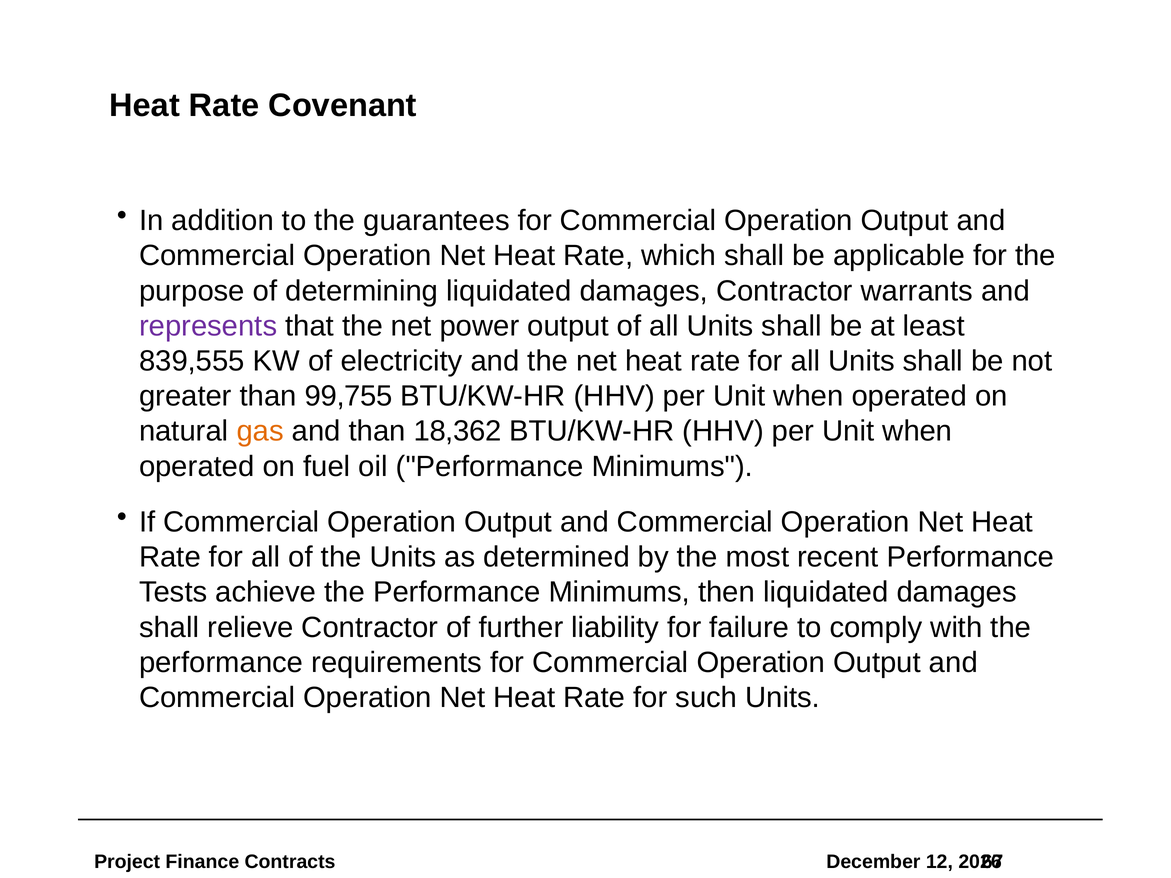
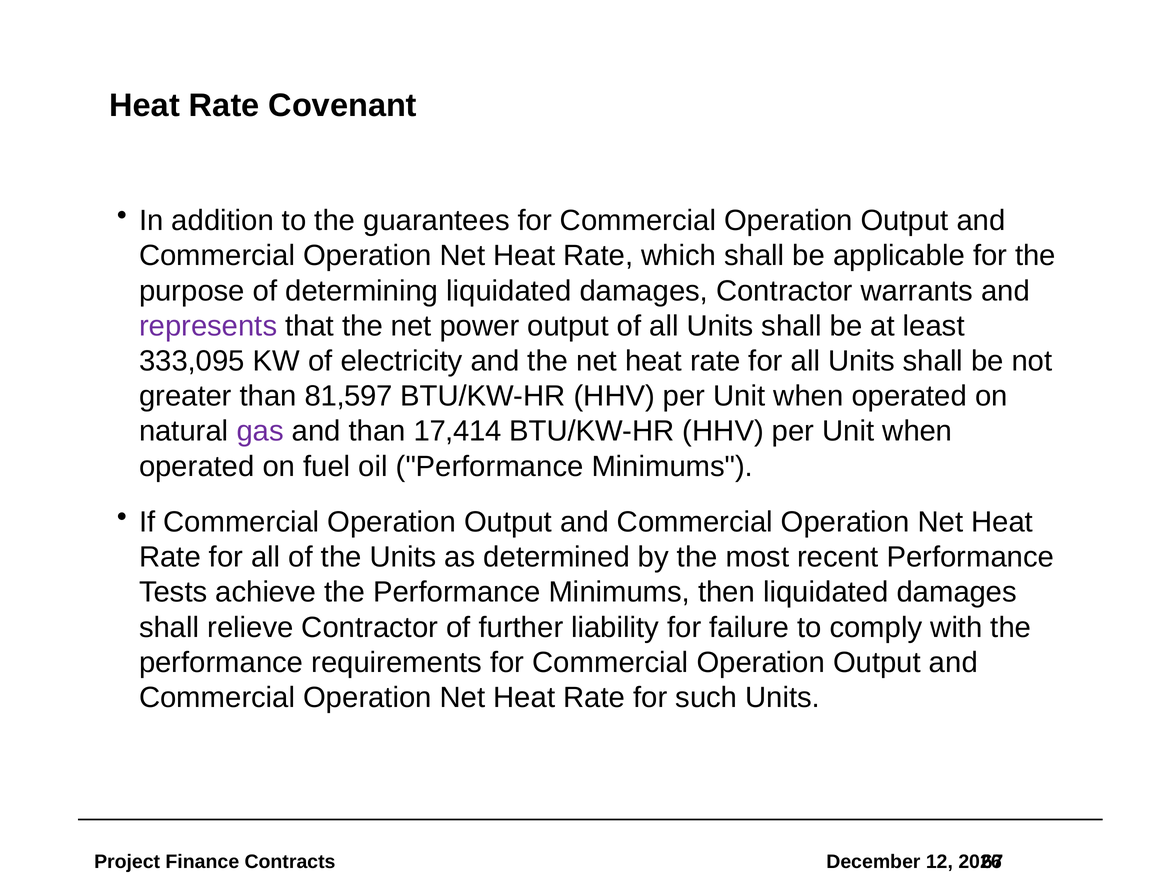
839,555: 839,555 -> 333,095 (192, 361)
99,755: 99,755 -> 81,597 (349, 396)
gas colour: orange -> purple (260, 431)
18,362: 18,362 -> 17,414 (458, 431)
